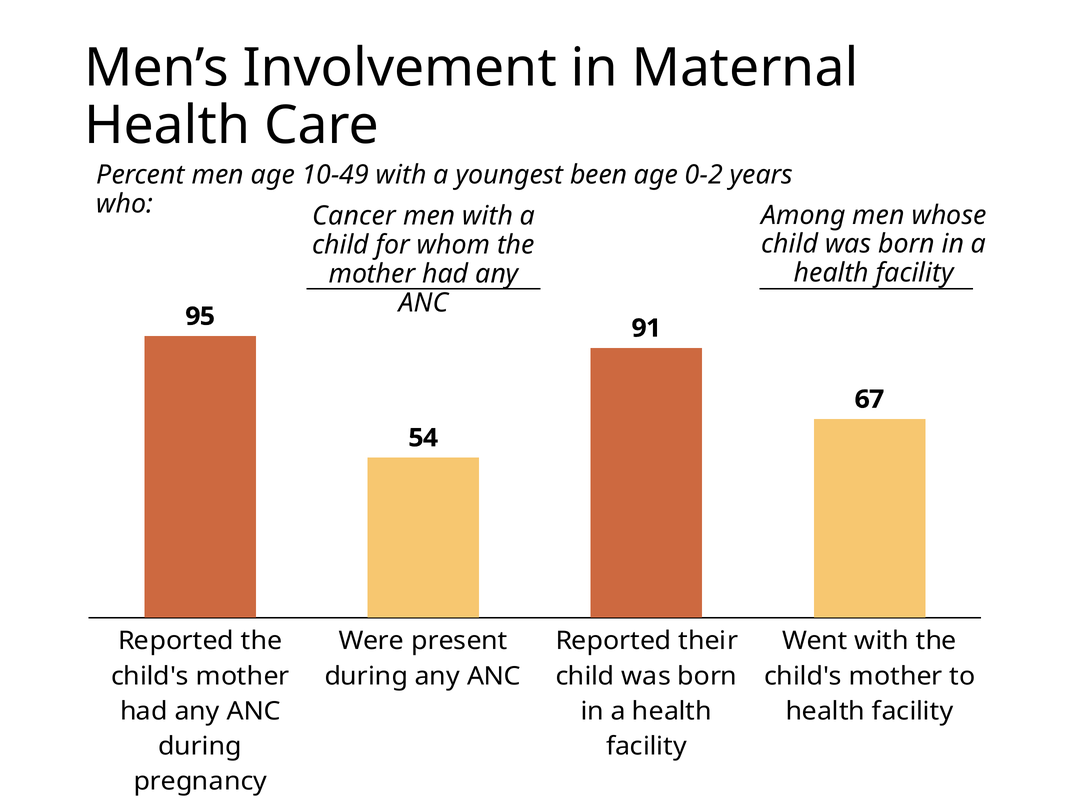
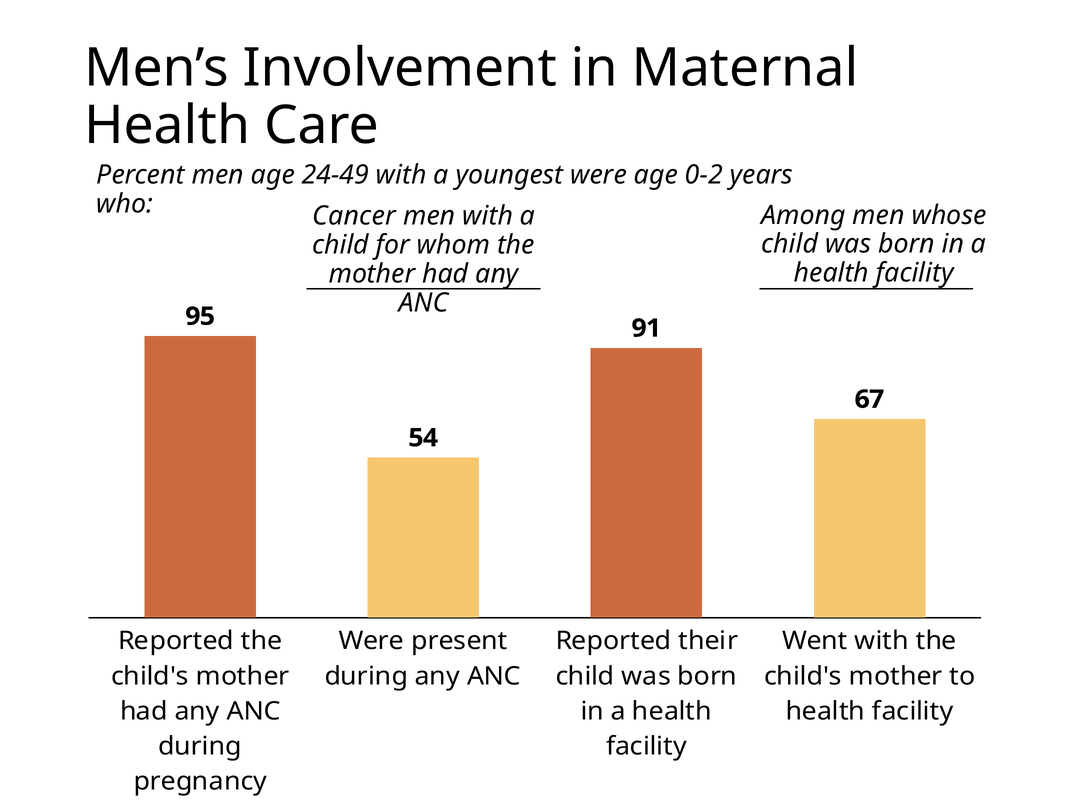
10-49: 10-49 -> 24-49 (335, 175)
youngest been: been -> were (599, 175)
